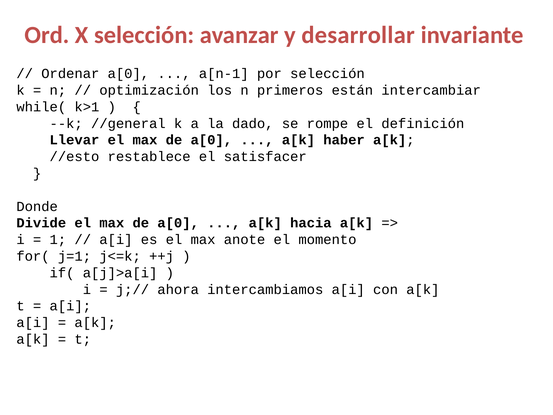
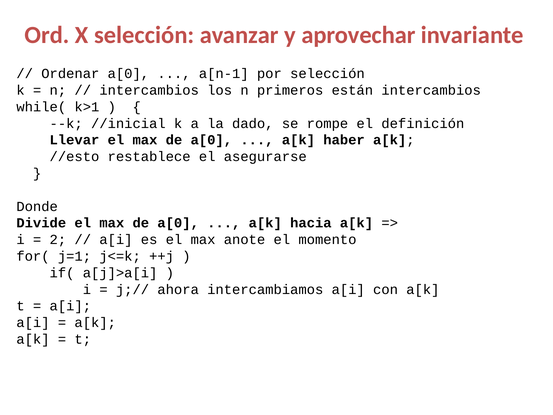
desarrollar: desarrollar -> aprovechar (358, 35)
optimización: optimización -> intercambios (149, 90)
están intercambiar: intercambiar -> intercambios (431, 90)
//general: //general -> //inicial (128, 123)
satisfacer: satisfacer -> asegurarse (265, 157)
1: 1 -> 2 (58, 240)
